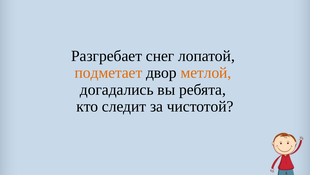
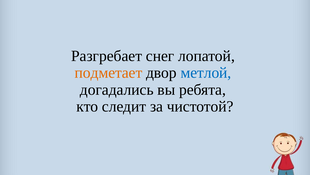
метлой colour: orange -> blue (206, 73)
